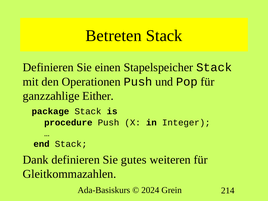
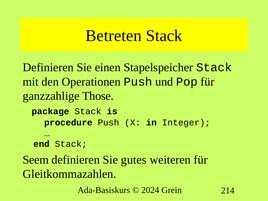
Either: Either -> Those (98, 96)
Dank: Dank -> Seem (36, 160)
